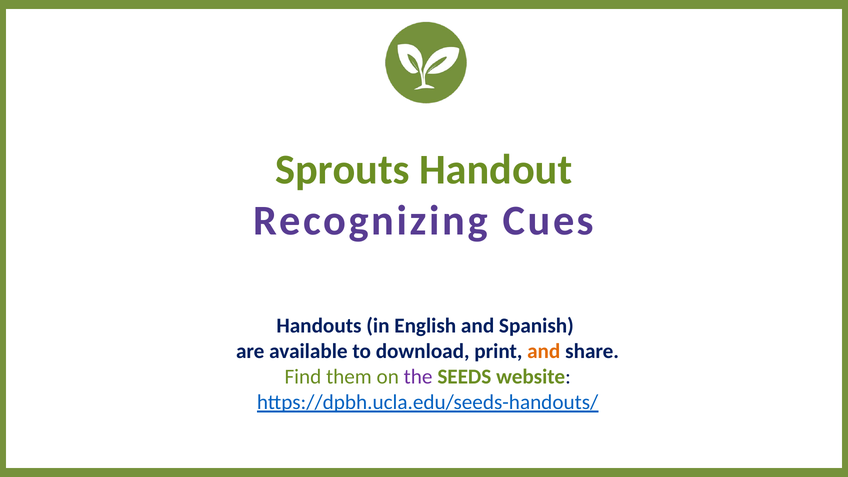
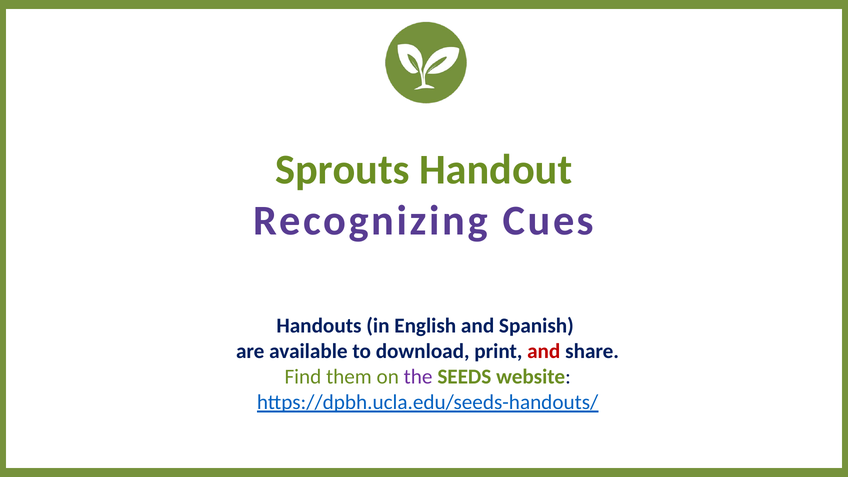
and colour: orange -> red (544, 351)
